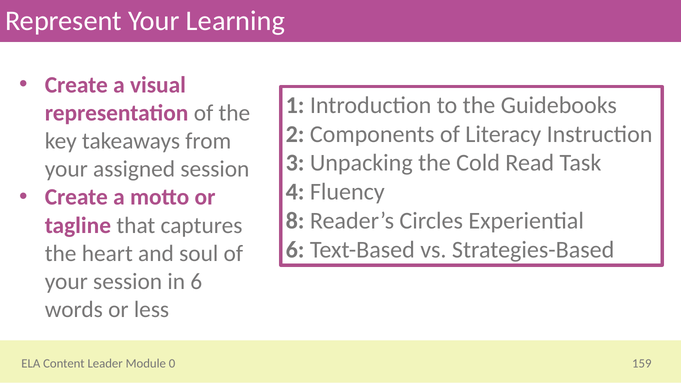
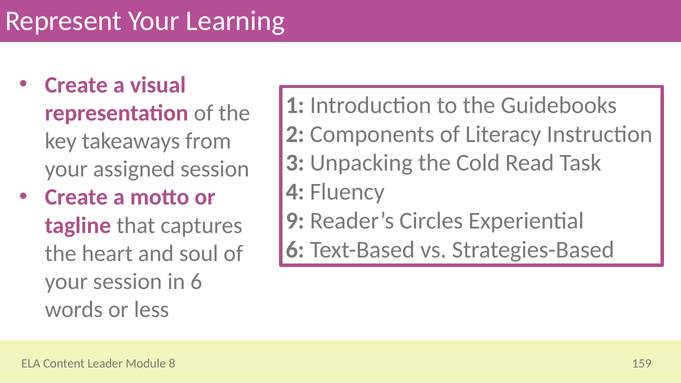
8: 8 -> 9 (295, 221)
0: 0 -> 8 (172, 364)
